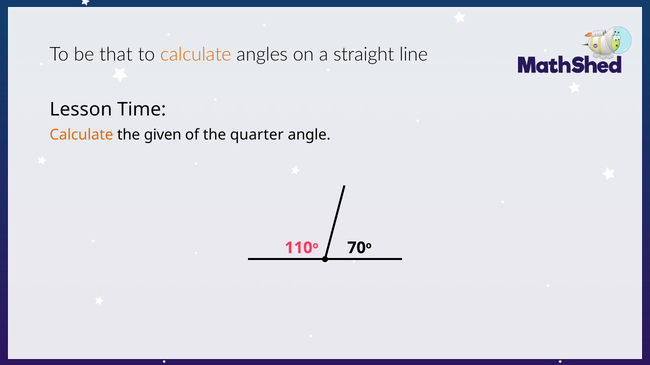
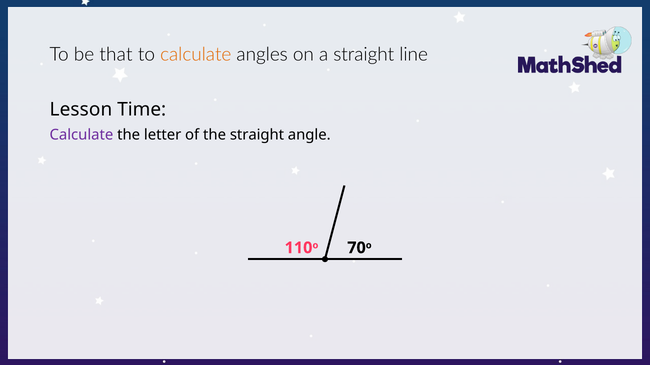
Calculate colour: orange -> purple (81, 135)
given: given -> letter (163, 135)
the quarter: quarter -> straight (257, 135)
